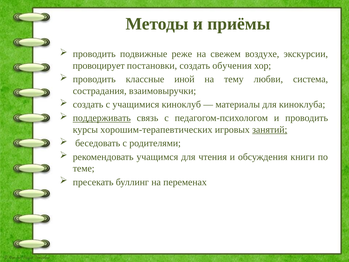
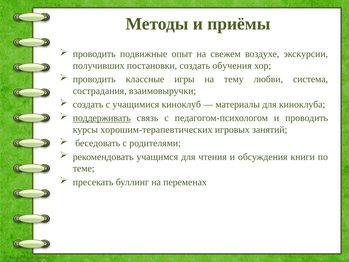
реже: реже -> опыт (182, 54)
провоцирует: провоцирует -> получивших (99, 66)
иной: иной -> игры (184, 79)
занятий underline: present -> none (270, 130)
